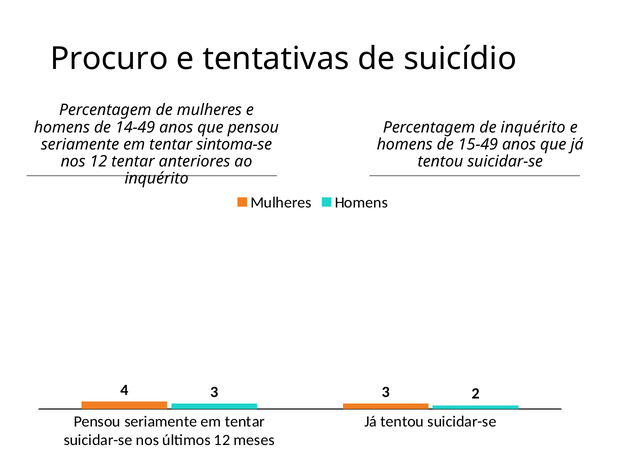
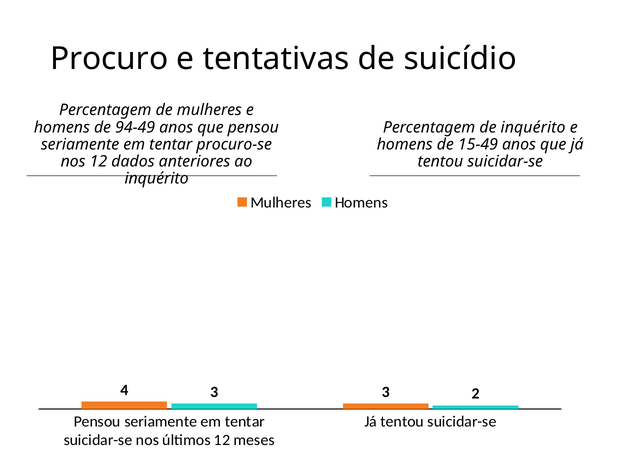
14-49: 14-49 -> 94-49 (135, 127)
sintoma-se: sintoma-se -> procuro-se (234, 145)
12 tentar: tentar -> dados (133, 162)
